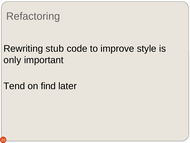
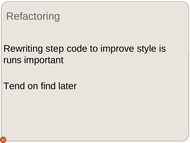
stub: stub -> step (55, 48)
only: only -> runs (12, 60)
